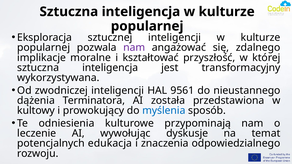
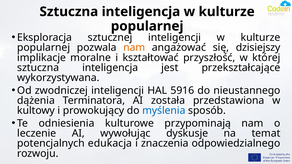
nam colour: purple -> orange (134, 48)
zdalnego: zdalnego -> dzisiejszy (258, 48)
transformacyjny: transformacyjny -> przekształcające (241, 68)
9561: 9561 -> 5916 (182, 91)
